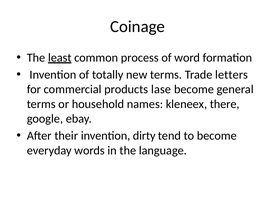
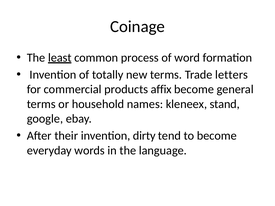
lase: lase -> affix (161, 89)
there: there -> stand (225, 104)
